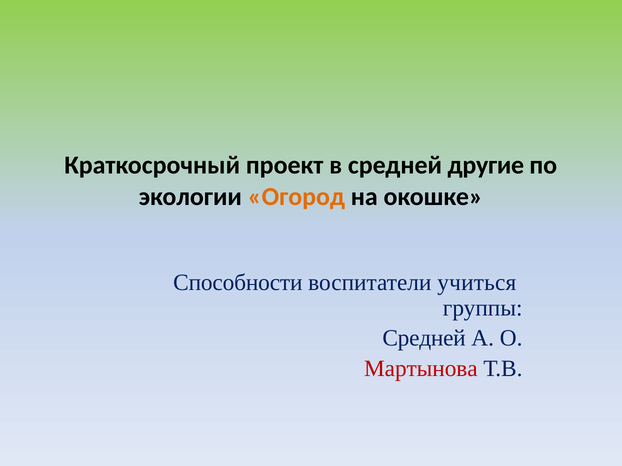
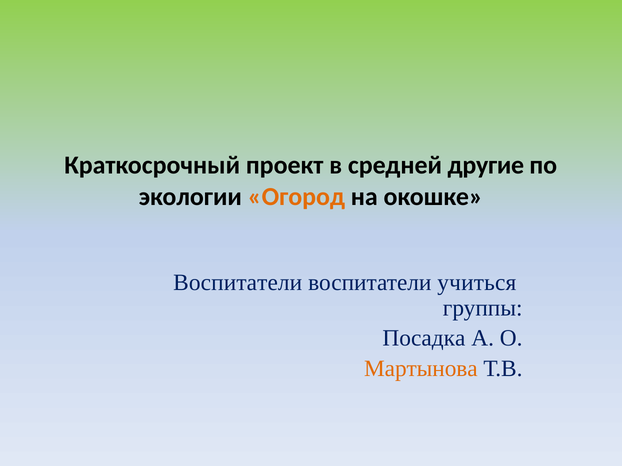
Способности: Способности -> Воспитатели (238, 283)
Средней: Средней -> Посадка (424, 339)
Мартынова colour: red -> orange (421, 369)
